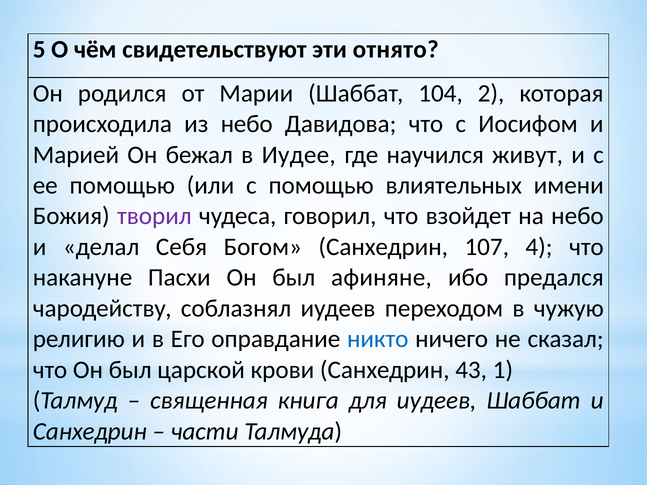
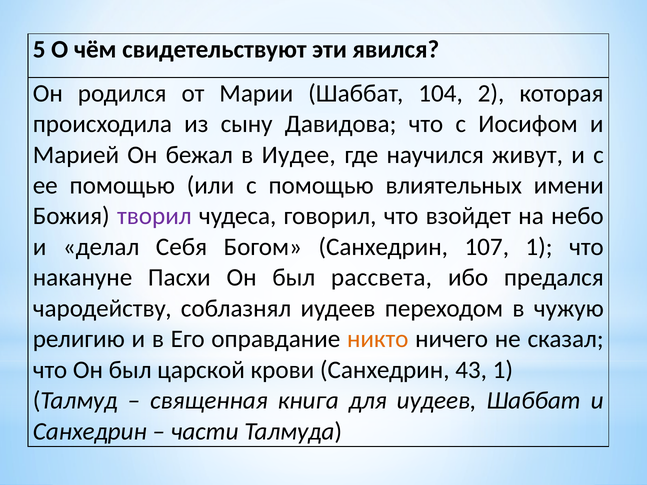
отнято: отнято -> явился (396, 49)
из небо: небо -> сыну (247, 124)
107 4: 4 -> 1 (539, 247)
афиняне: афиняне -> рассвета (381, 278)
никто colour: blue -> orange (378, 339)
